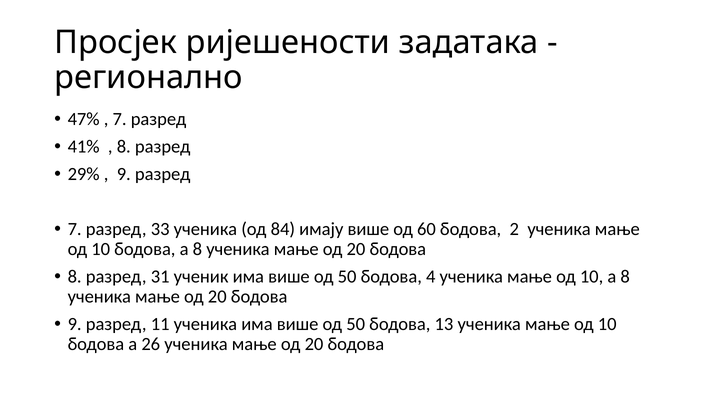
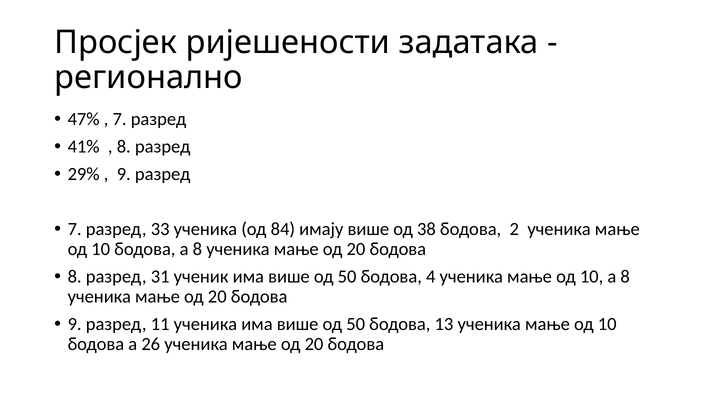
60: 60 -> 38 (426, 229)
